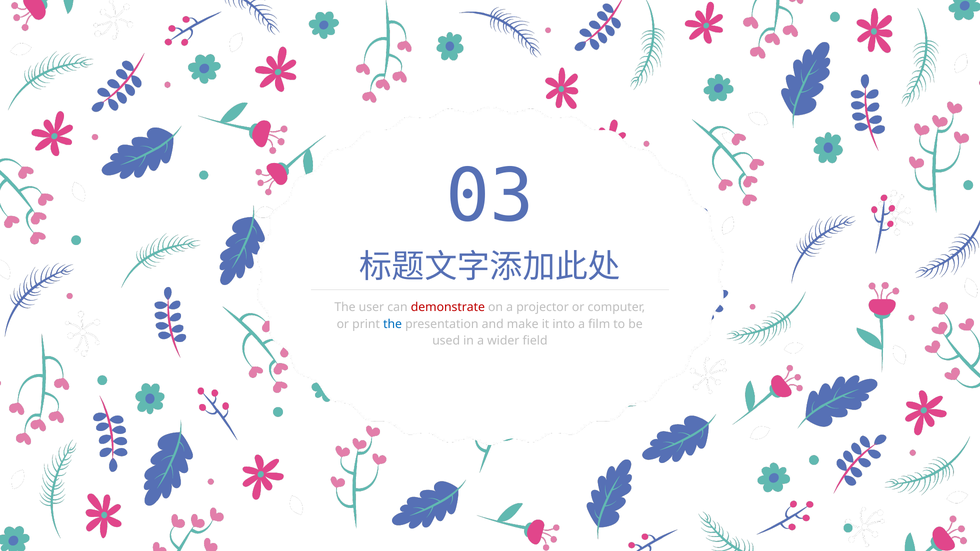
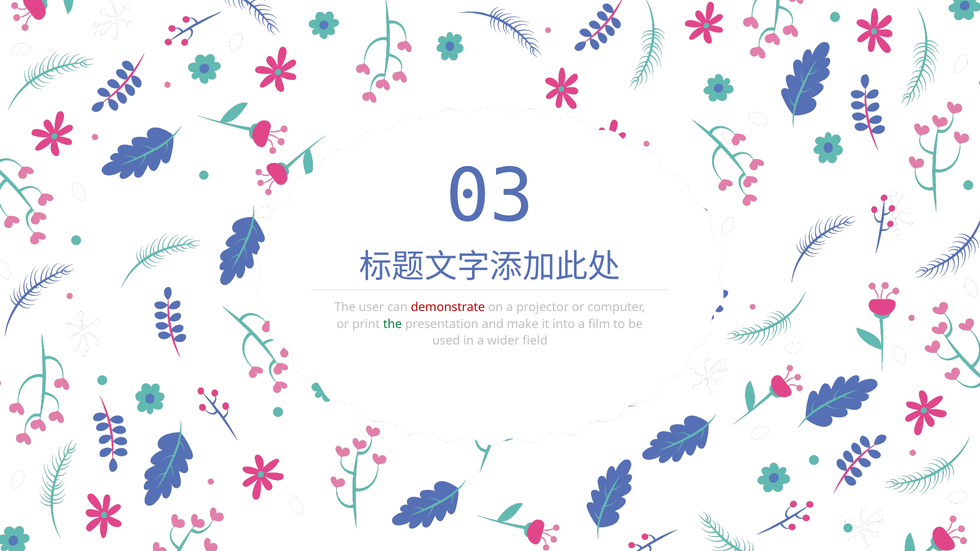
the colour: blue -> green (393, 324)
